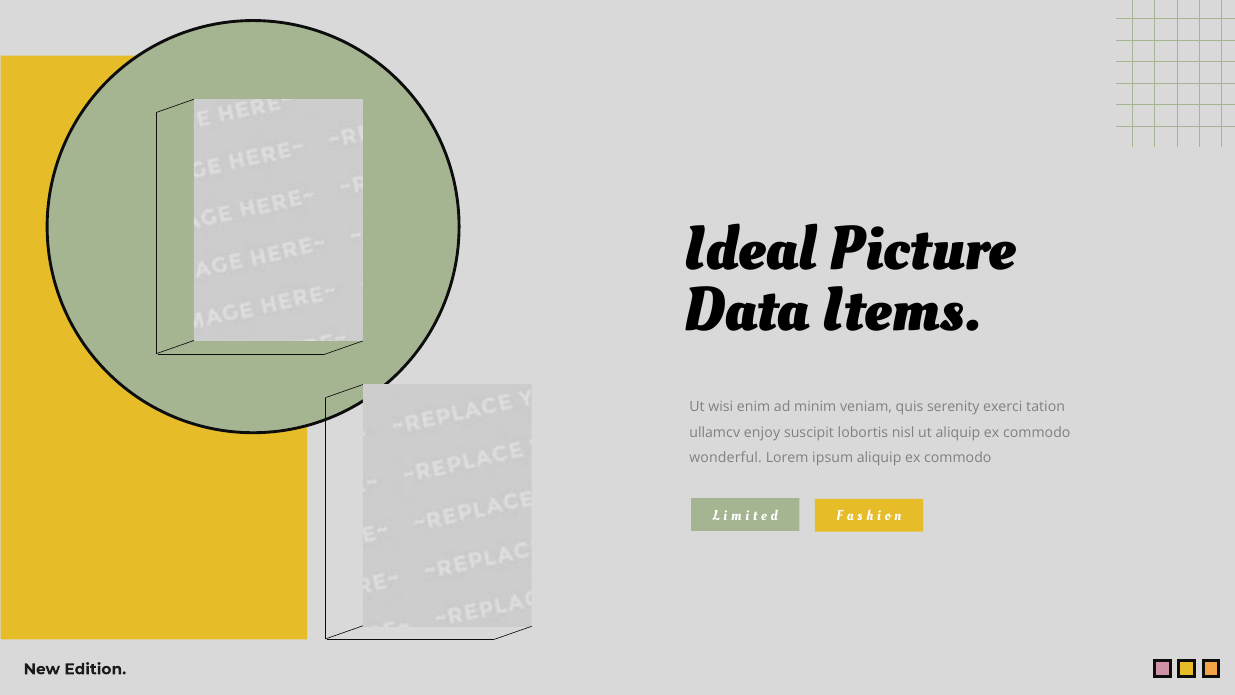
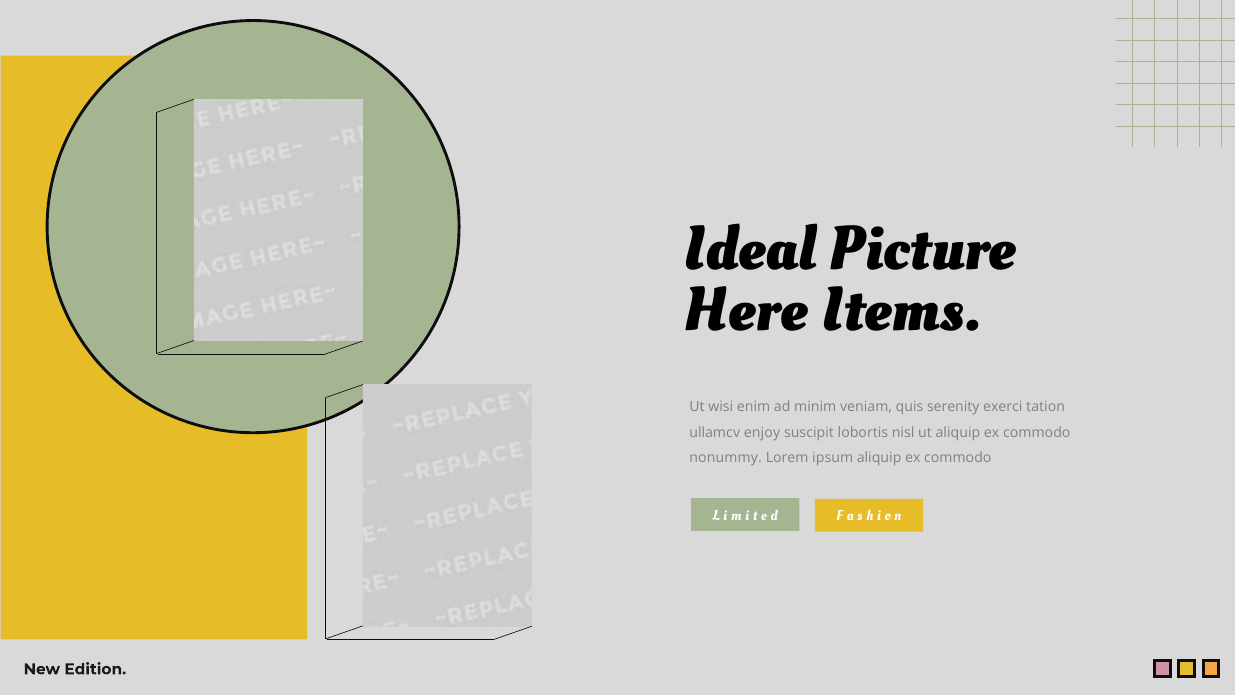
Data: Data -> Here (746, 310)
wonderful: wonderful -> nonummy (726, 458)
